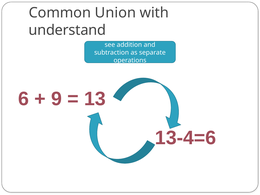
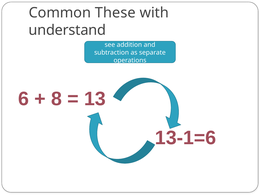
Union: Union -> These (115, 13)
9: 9 -> 8 (56, 99)
13-4=6: 13-4=6 -> 13-1=6 (186, 138)
